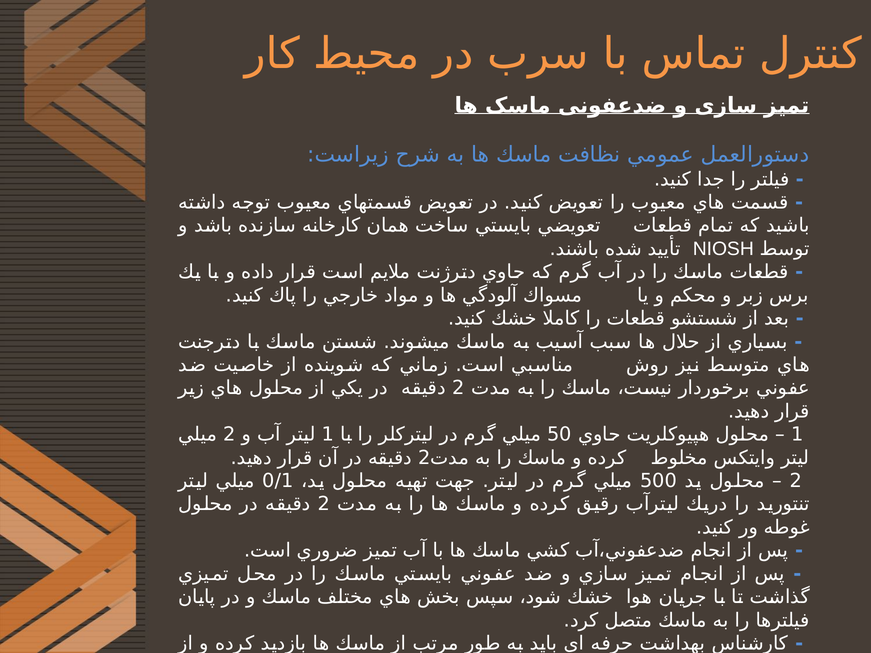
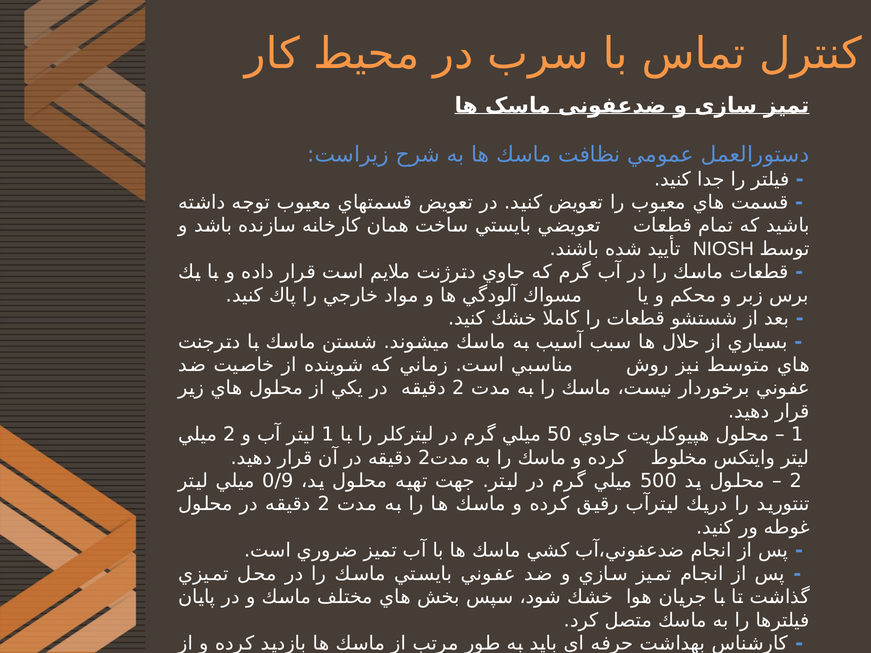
0/1: 0/1 -> 0/9 (278, 481)
